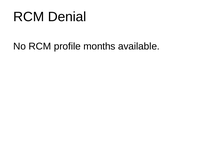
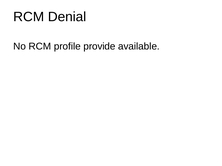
months: months -> provide (99, 47)
